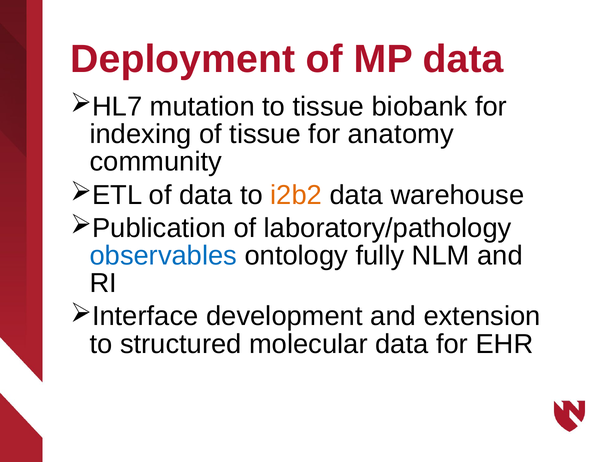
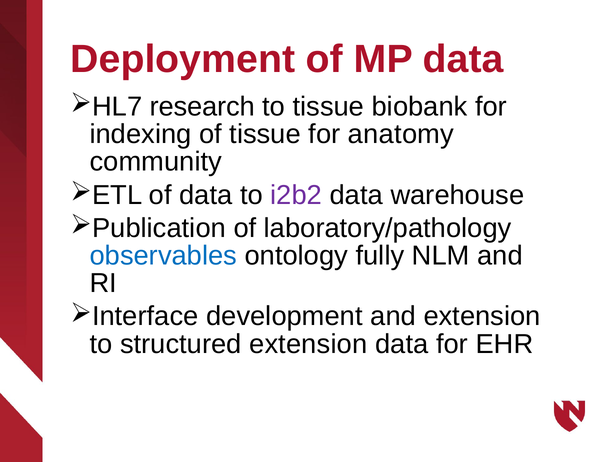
mutation: mutation -> research (202, 106)
i2b2 colour: orange -> purple (296, 195)
structured molecular: molecular -> extension (308, 343)
